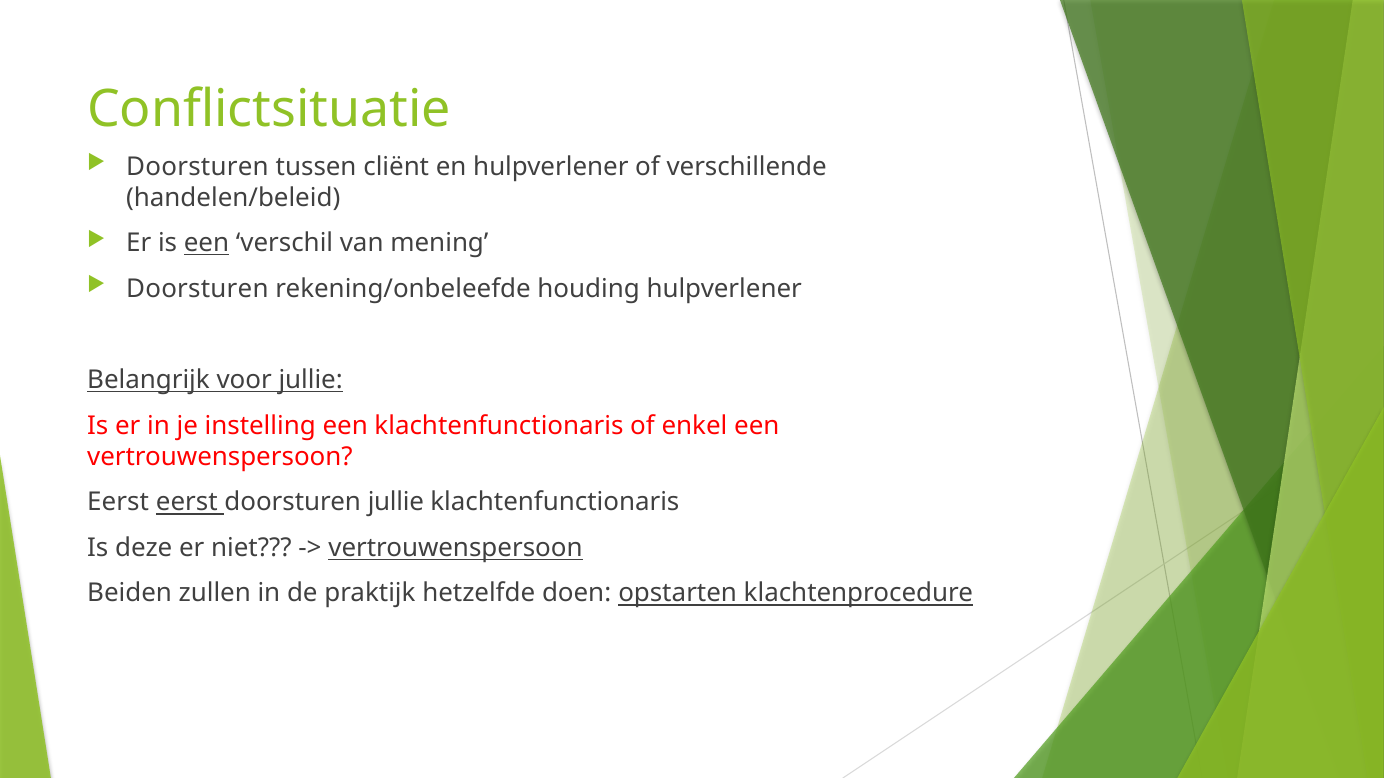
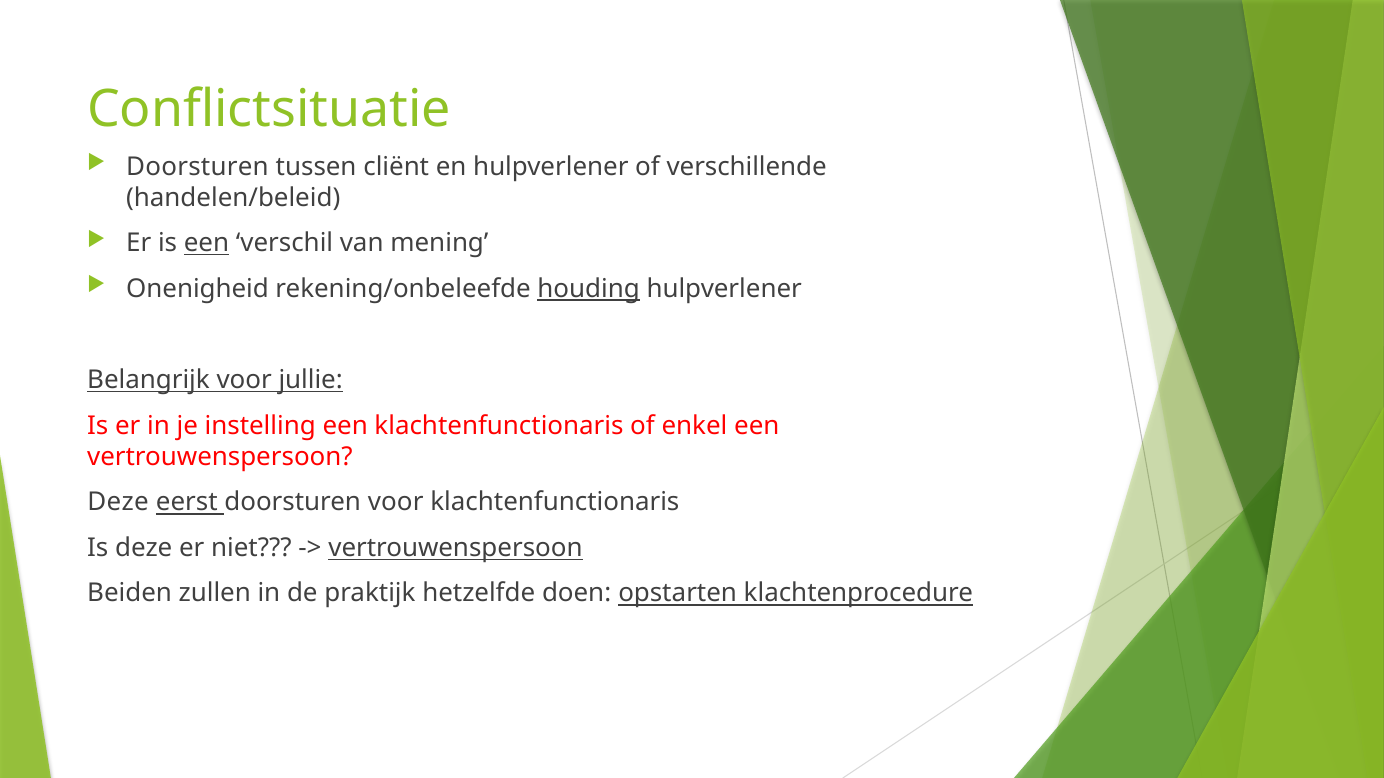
Doorsturen: Doorsturen -> Onenigheid (198, 289)
houding underline: none -> present (589, 289)
Eerst: Eerst -> Deze (118, 502)
doorsturen jullie: jullie -> voor (396, 502)
